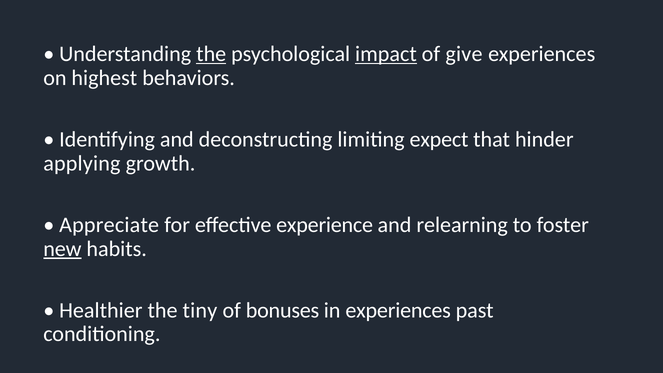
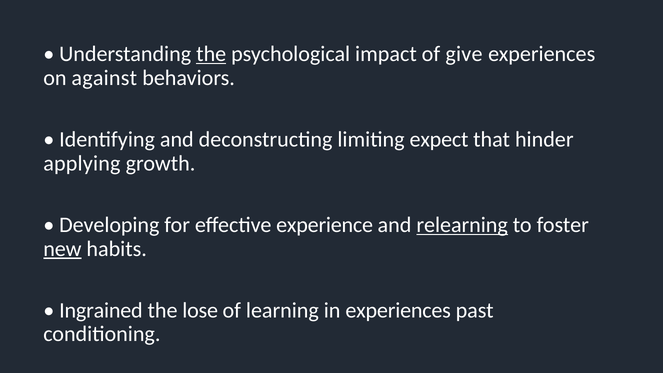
impact underline: present -> none (386, 54)
highest: highest -> against (104, 78)
Appreciate: Appreciate -> Developing (109, 225)
relearning underline: none -> present (462, 225)
Healthier: Healthier -> Ingrained (101, 310)
tiny: tiny -> lose (200, 310)
bonuses: bonuses -> learning (282, 310)
